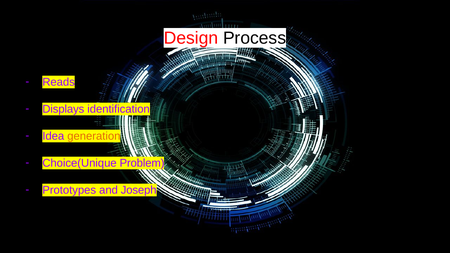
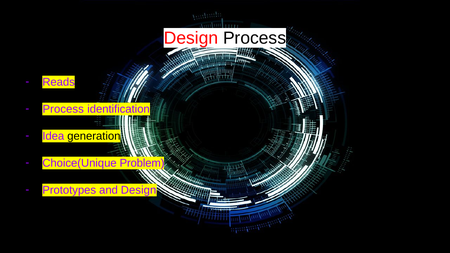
Displays: Displays -> Process (63, 109)
generation colour: orange -> black (94, 136)
and Joseph: Joseph -> Design (139, 190)
